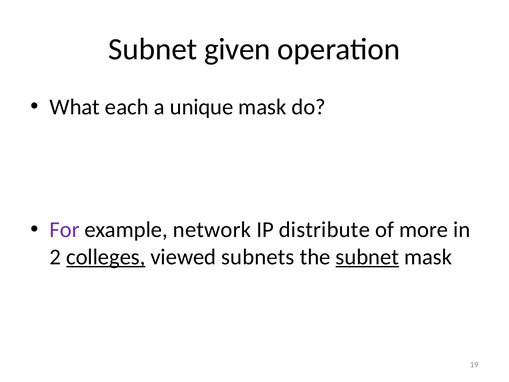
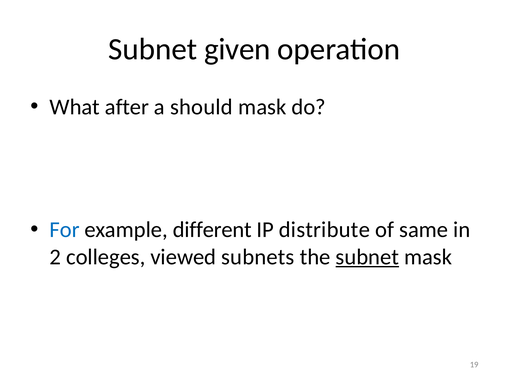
each: each -> after (127, 107)
unique: unique -> should (201, 107)
For colour: purple -> blue (65, 230)
network: network -> different (212, 230)
more: more -> same (424, 230)
colleges underline: present -> none (106, 257)
